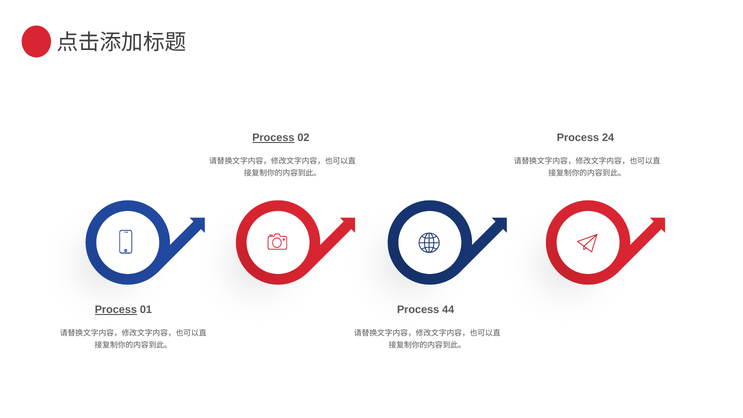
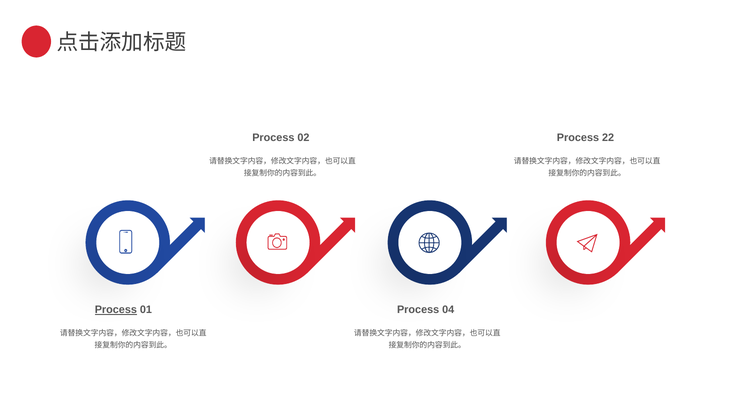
Process underline: present -> none (273, 138)
24: 24 -> 22 (608, 138)
44: 44 -> 04 (448, 310)
